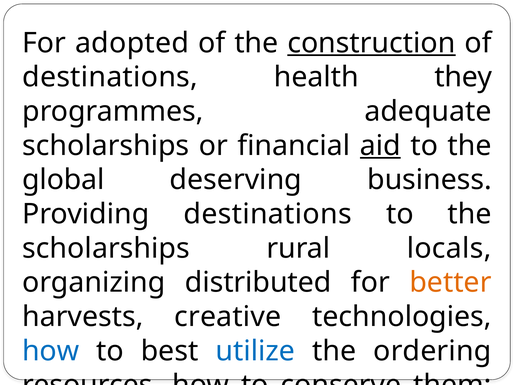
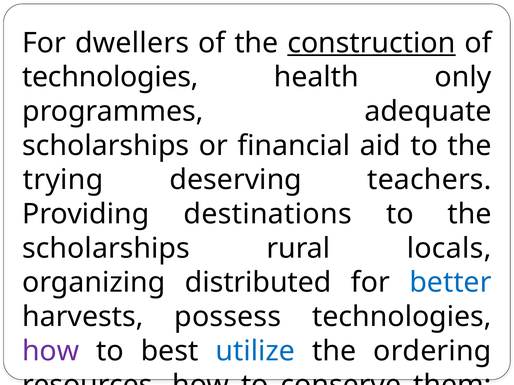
adopted: adopted -> dwellers (132, 43)
destinations: destinations -> technologies (110, 77)
they: they -> only (463, 77)
aid underline: present -> none (380, 146)
global: global -> trying (63, 180)
business: business -> teachers (429, 180)
better colour: orange -> blue (450, 283)
creative: creative -> possess (228, 317)
how colour: blue -> purple (51, 351)
